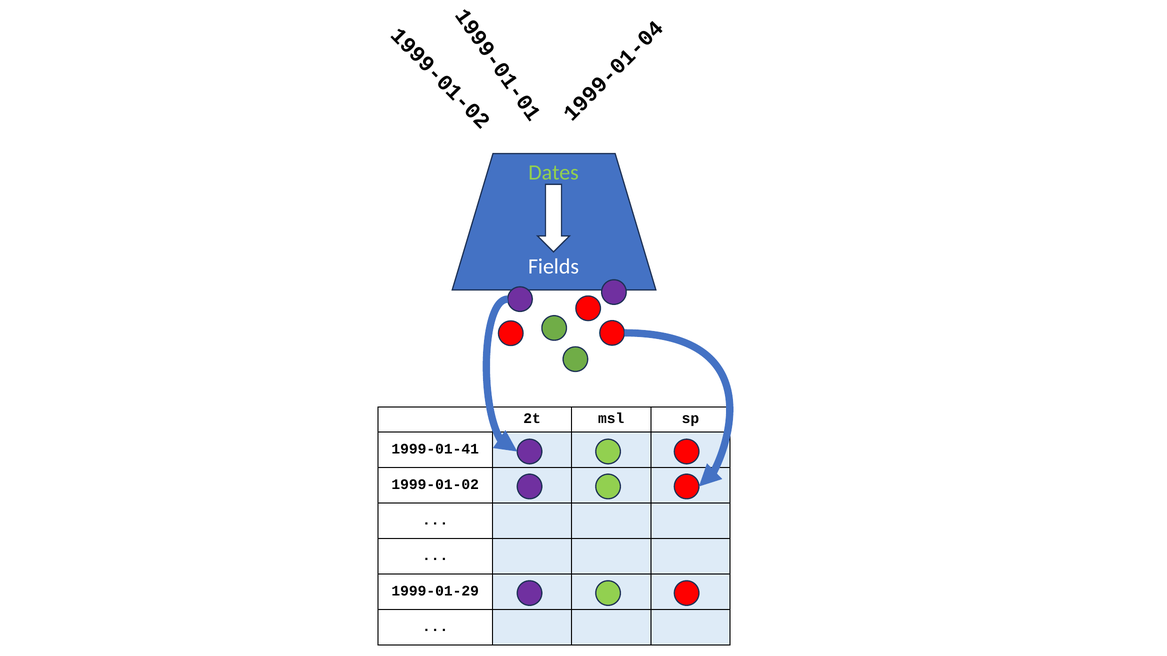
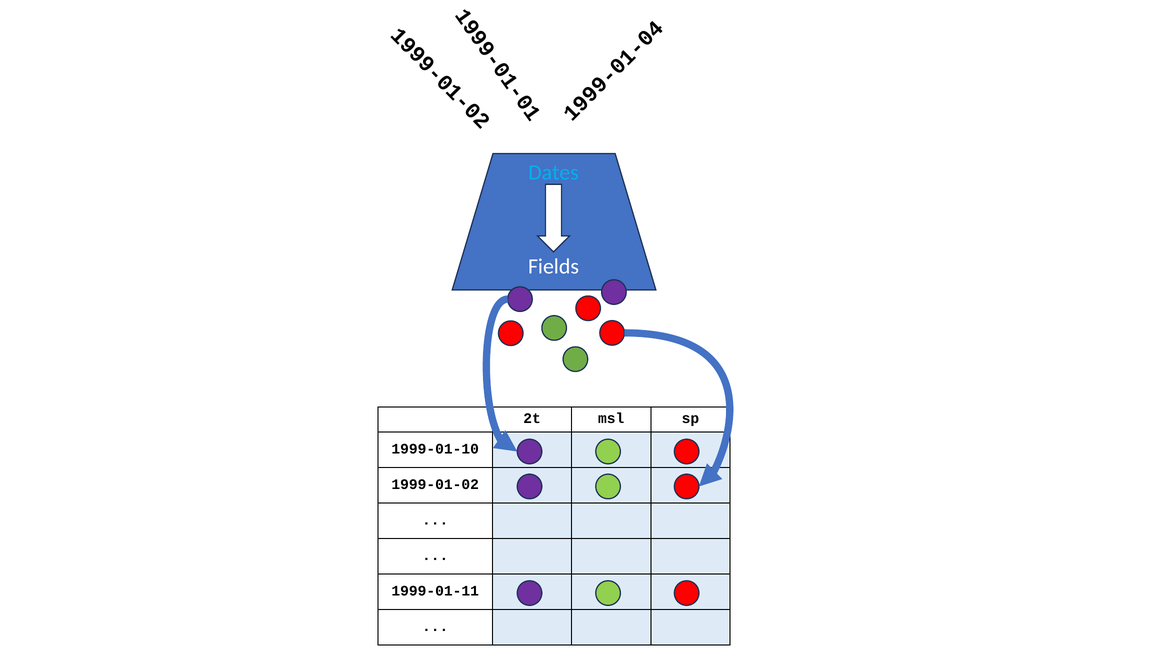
Dates colour: light green -> light blue (554, 173)
1999-01-41: 1999-01-41 -> 1999-01-10 (435, 449)
1999-01-29: 1999-01-29 -> 1999-01-11 (435, 591)
